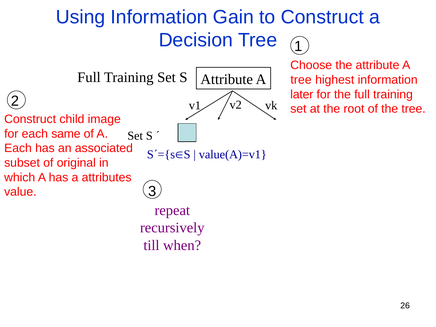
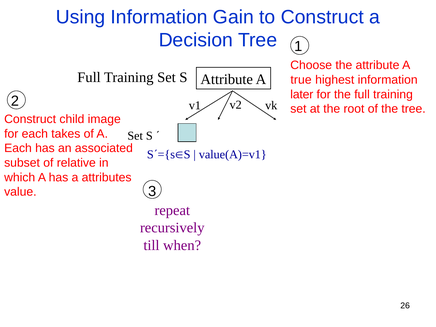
tree: tree -> true (301, 80)
same: same -> takes (66, 134)
original: original -> relative (76, 163)
